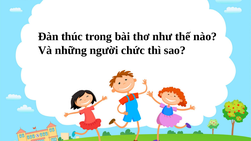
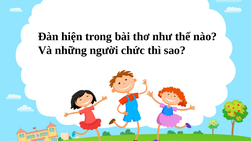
thúc: thúc -> hiện (72, 37)
